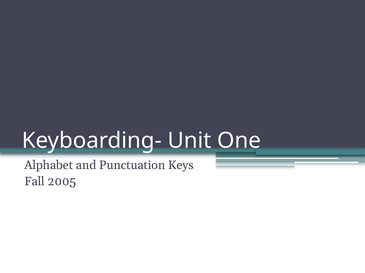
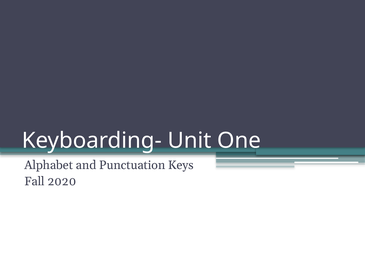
2005: 2005 -> 2020 (62, 182)
